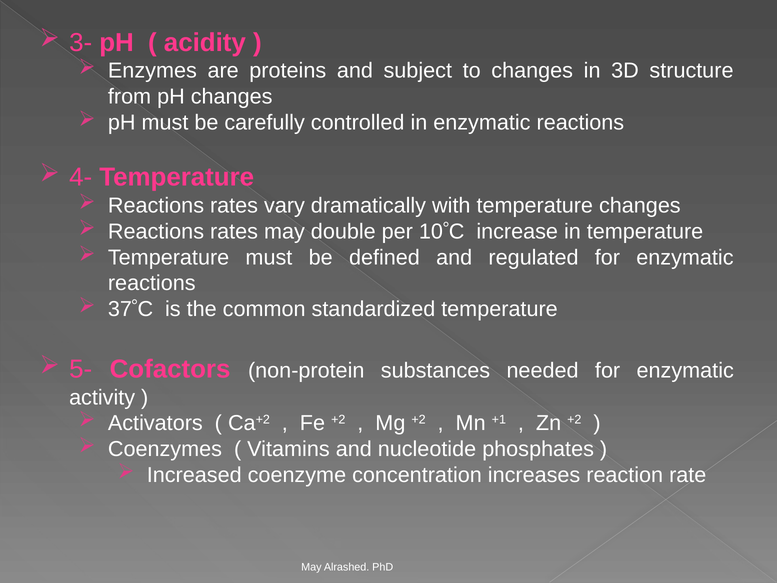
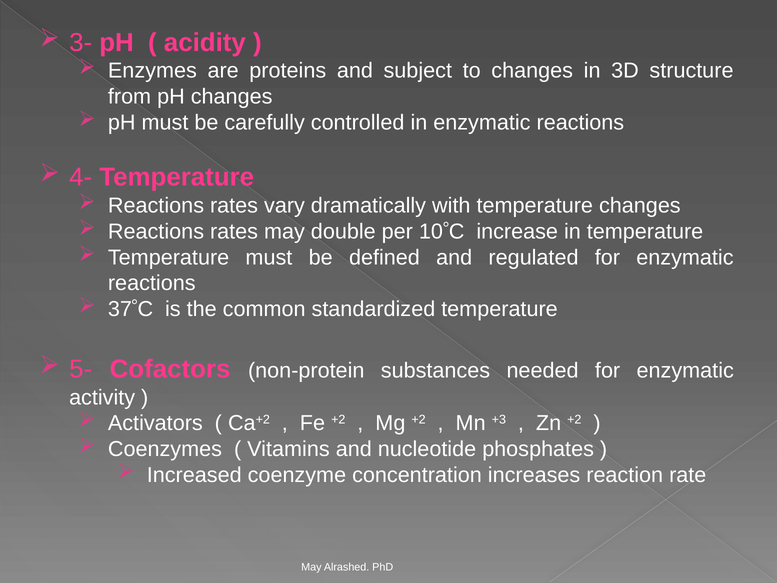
+1: +1 -> +3 (499, 420)
